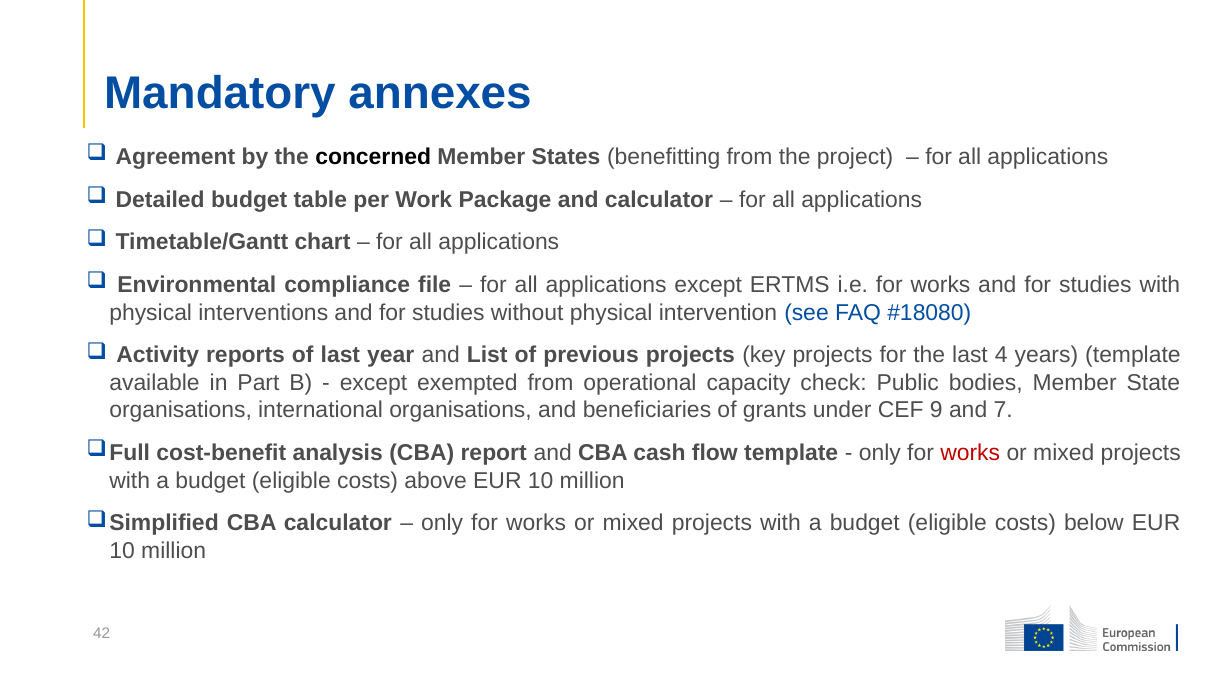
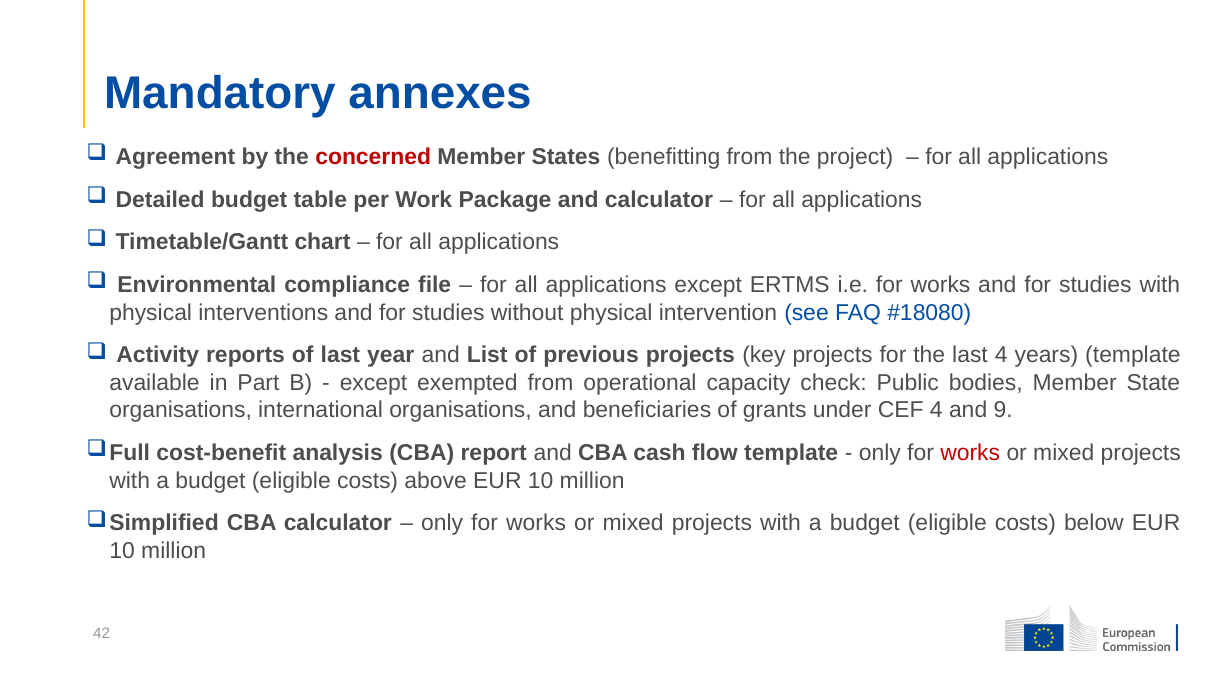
concerned colour: black -> red (373, 157)
CEF 9: 9 -> 4 (936, 410)
7: 7 -> 9 (1003, 410)
